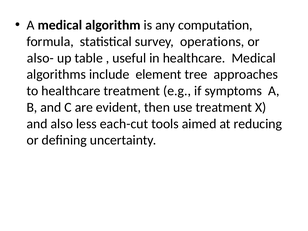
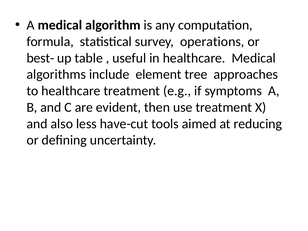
also-: also- -> best- (40, 58)
each-cut: each-cut -> have-cut (124, 124)
